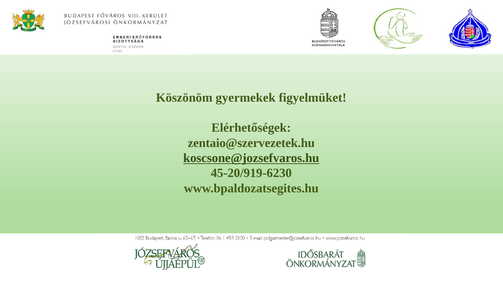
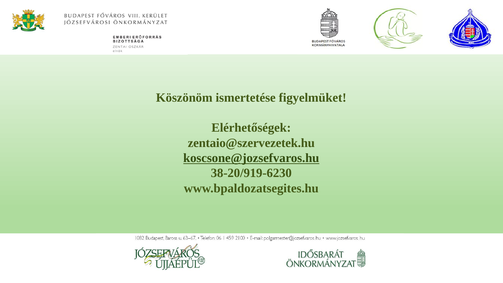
gyermekek: gyermekek -> ismertetése (246, 98)
45-20/919-6230: 45-20/919-6230 -> 38-20/919-6230 (251, 173)
